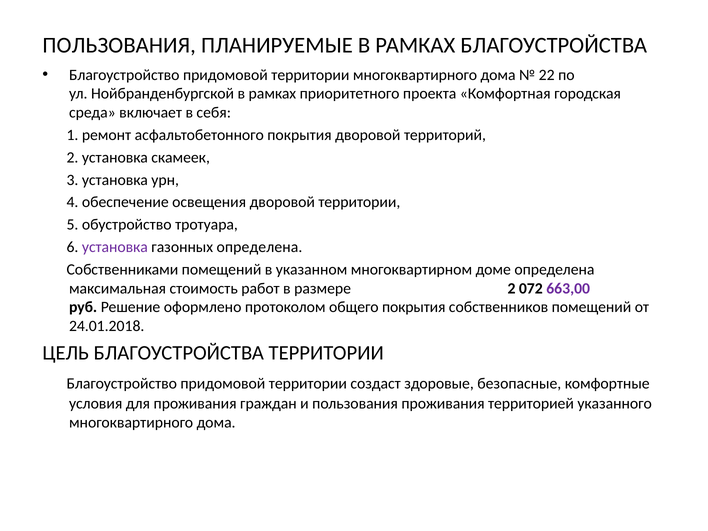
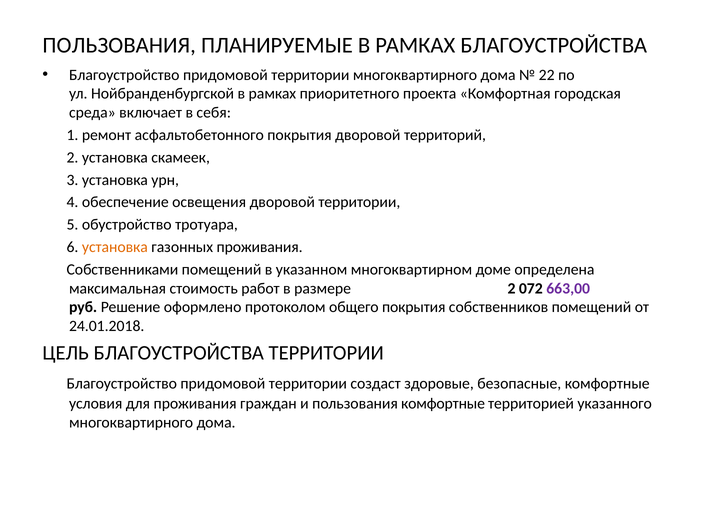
установка colour: purple -> orange (115, 247)
газонных определена: определена -> проживания (260, 247)
пользования проживания: проживания -> комфортные (443, 404)
